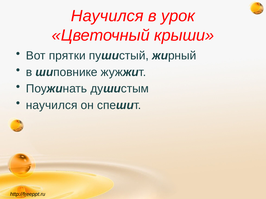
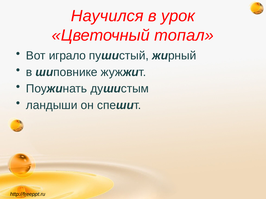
крыши: крыши -> топал (184, 35)
прятки: прятки -> играло (67, 56)
научился: научился -> ландыши (52, 105)
